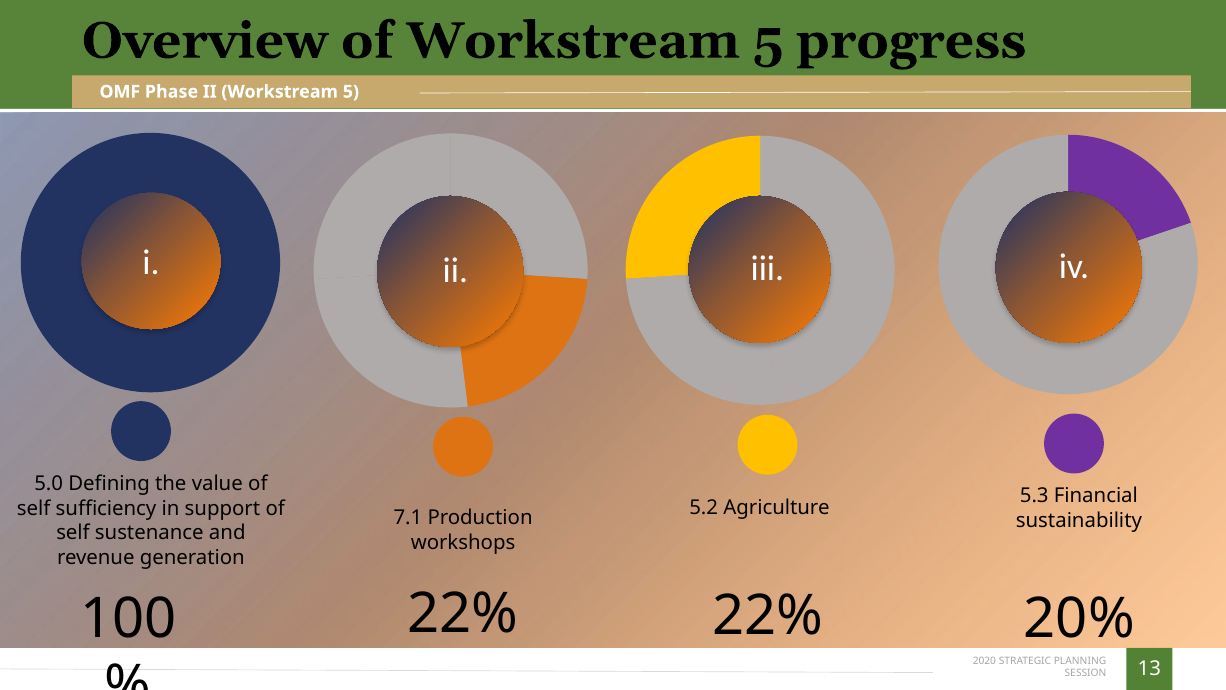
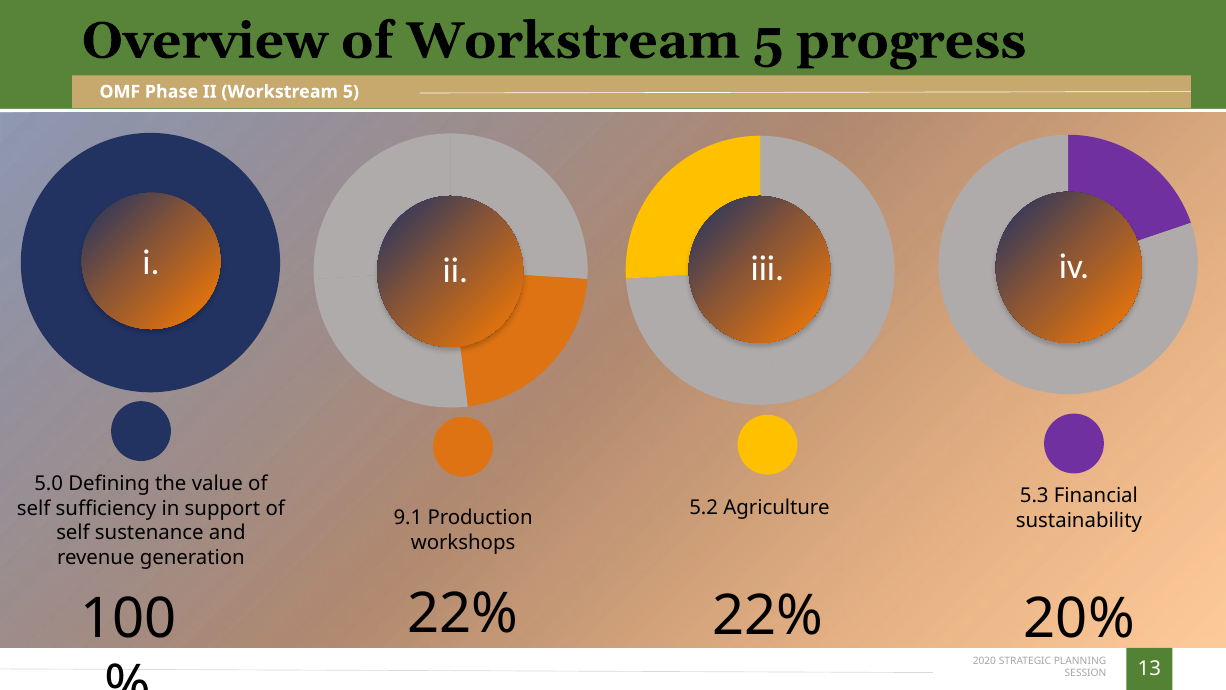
7.1: 7.1 -> 9.1 (408, 518)
